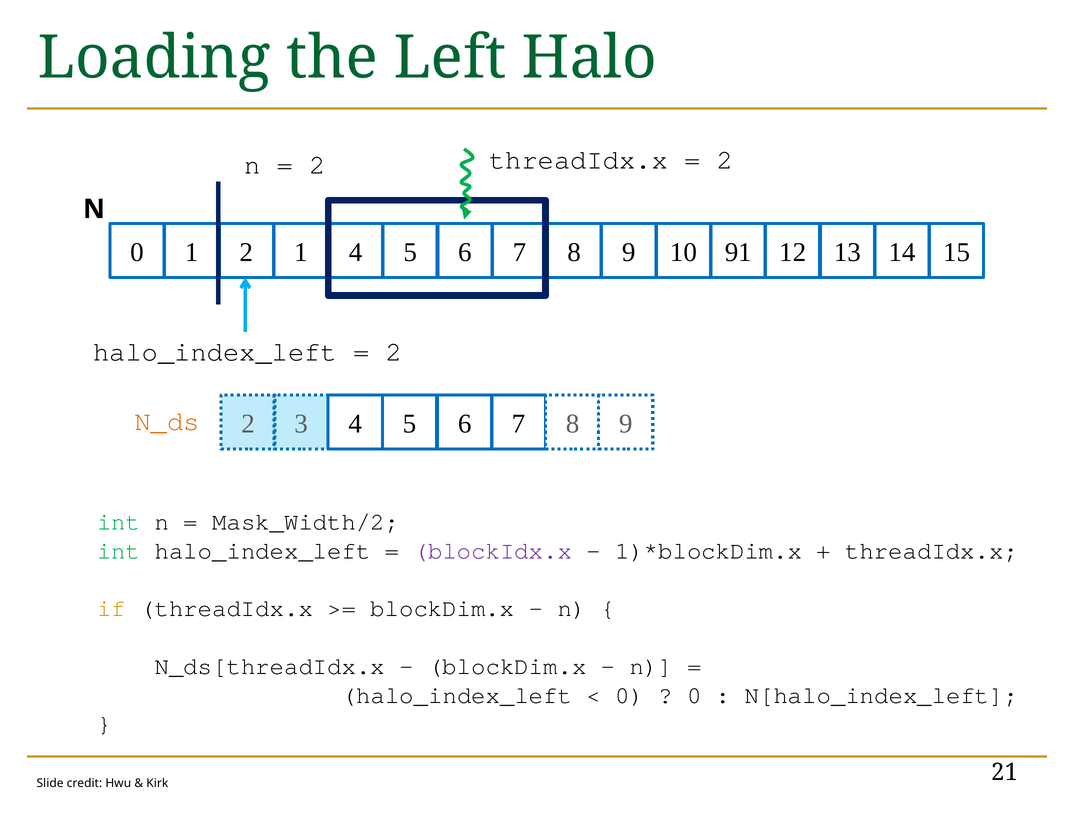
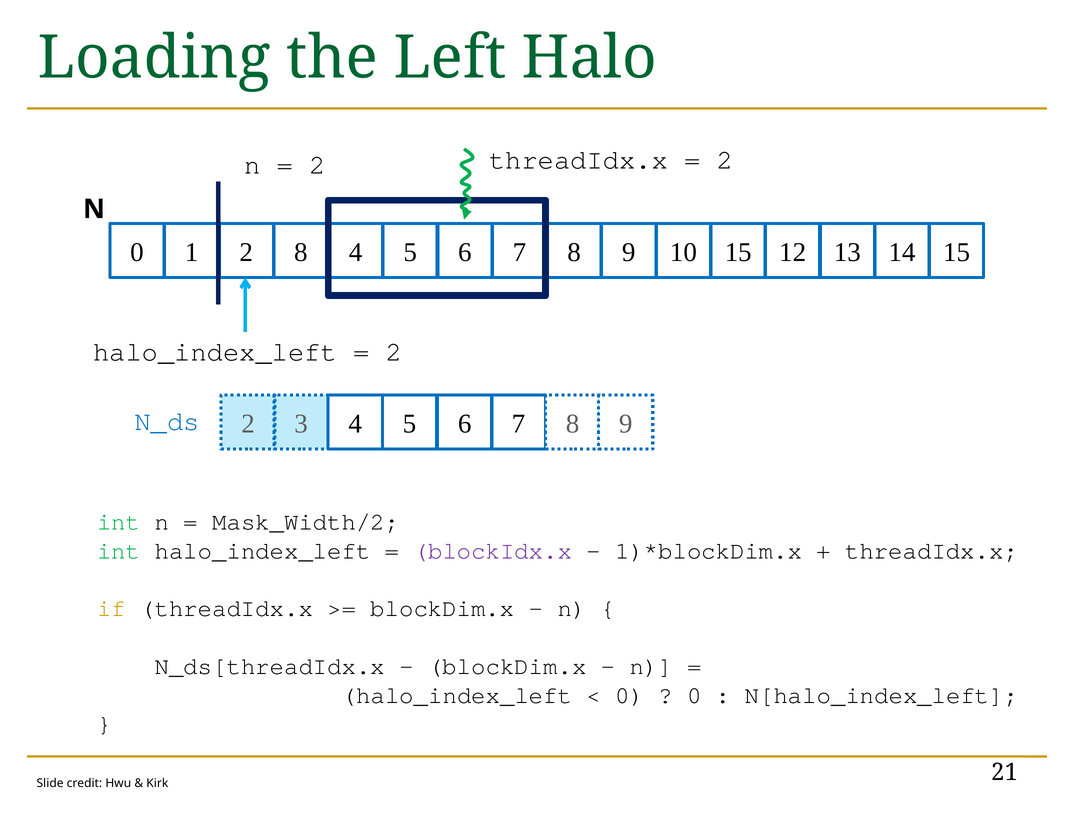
2 1: 1 -> 8 (301, 252)
10 91: 91 -> 15 (738, 252)
N_ds colour: orange -> blue (167, 421)
